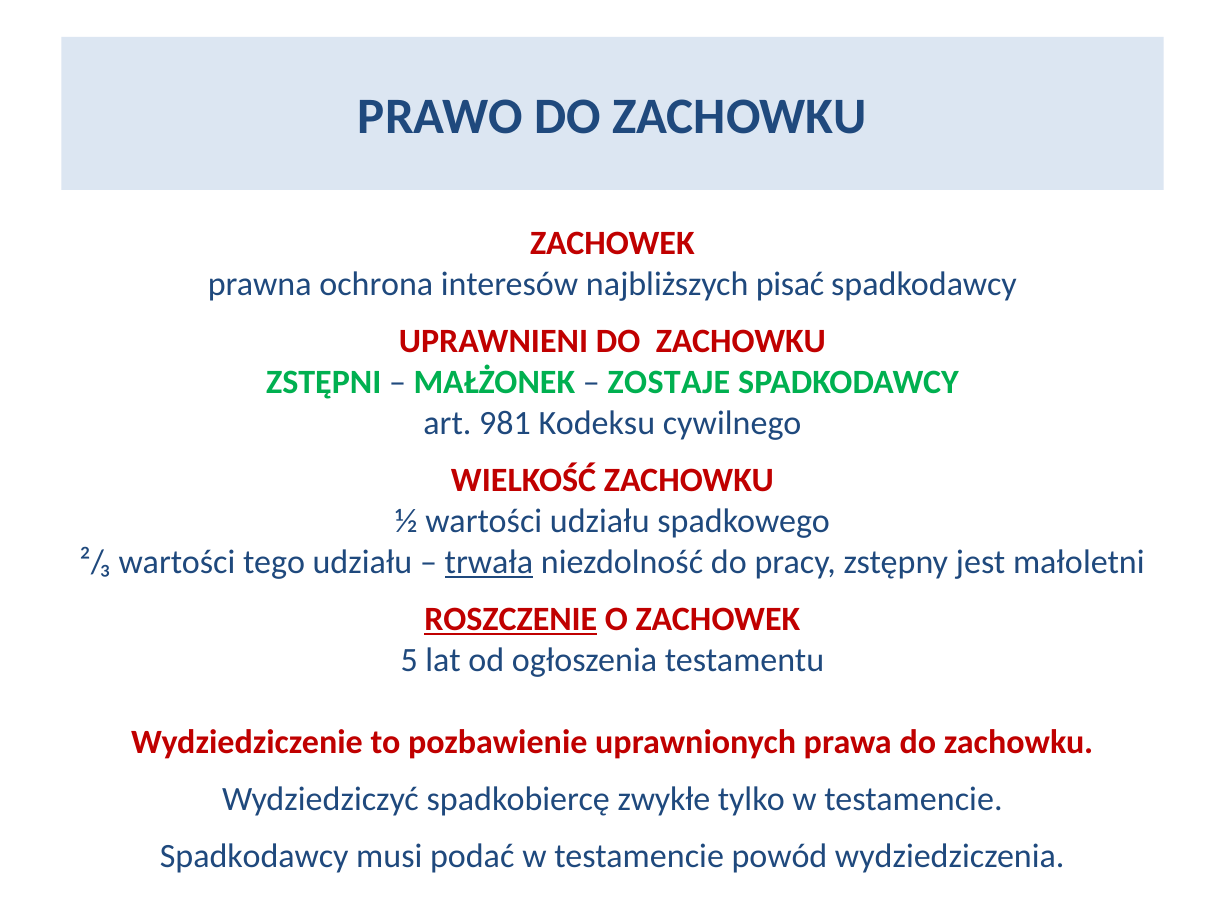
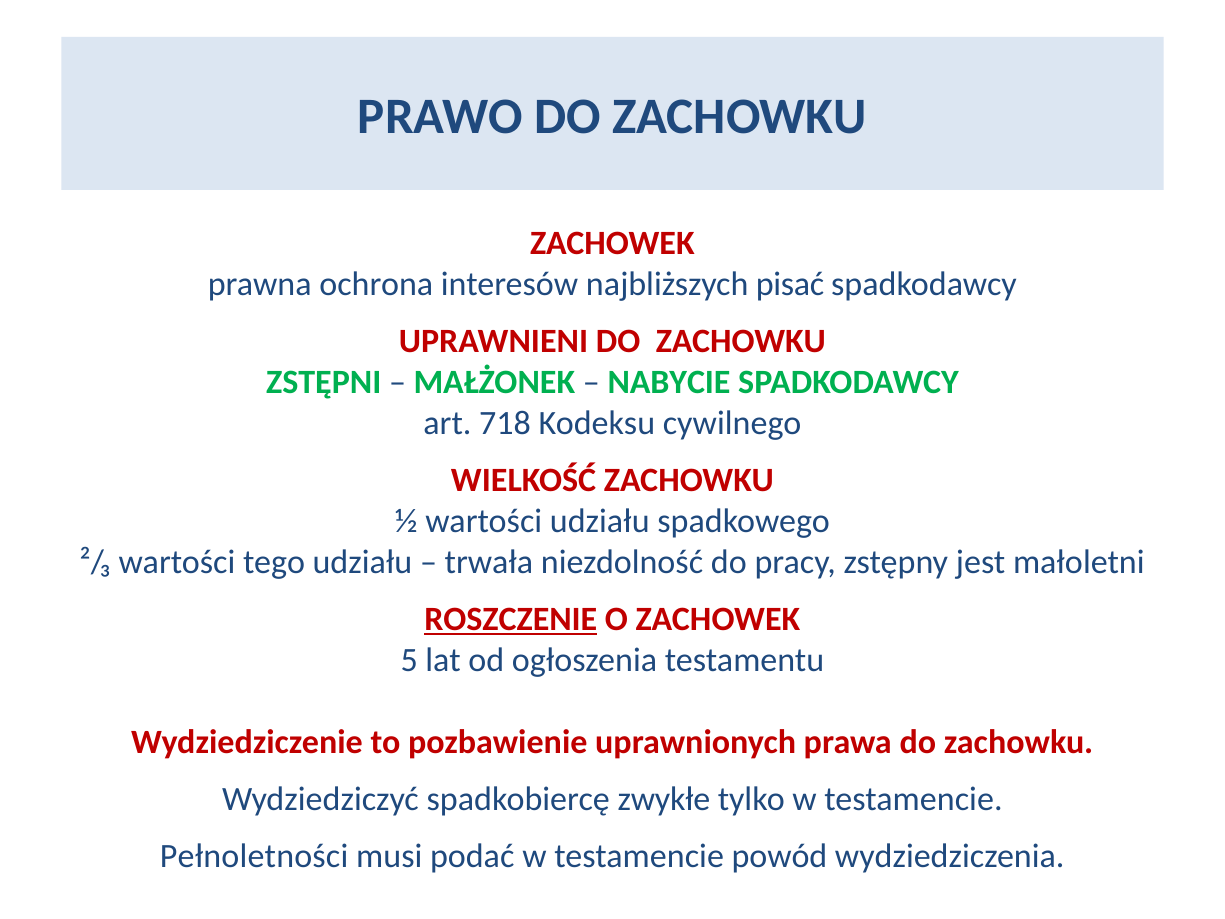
ZOSTAJE: ZOSTAJE -> NABYCIE (669, 382)
981: 981 -> 718 (505, 423)
trwała underline: present -> none (489, 562)
Spadkodawcy: Spadkodawcy -> Pełnoletności (254, 856)
